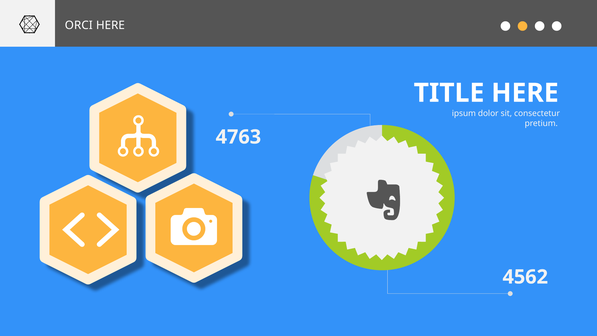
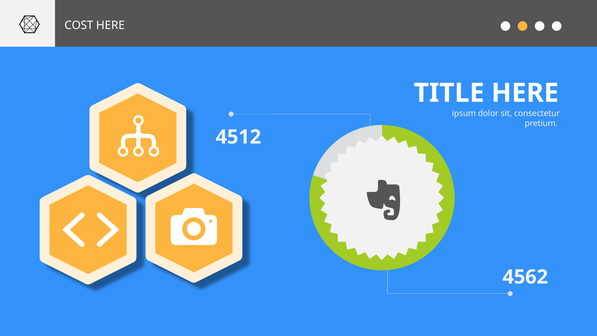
ORCI: ORCI -> COST (79, 25)
4763: 4763 -> 4512 (238, 137)
